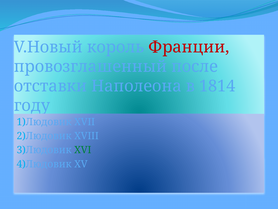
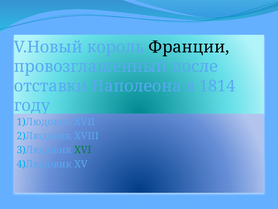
Франции colour: red -> black (189, 47)
